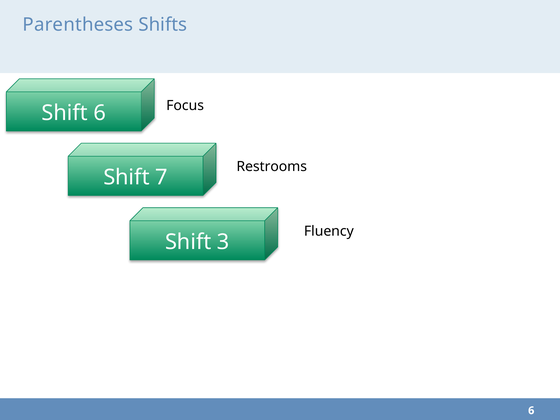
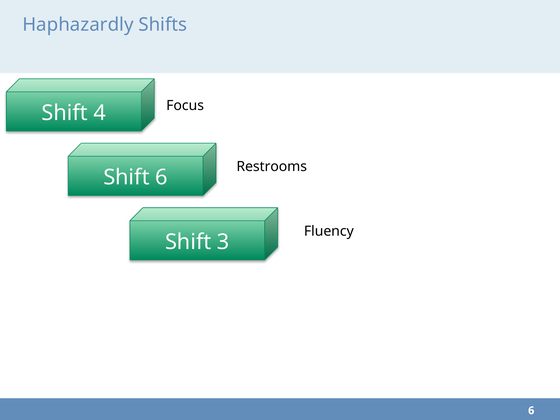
Parentheses: Parentheses -> Haphazardly (78, 25)
Shift 6: 6 -> 4 (100, 113)
Shift 7: 7 -> 6 (161, 177)
